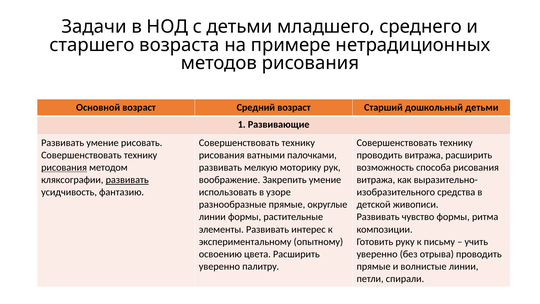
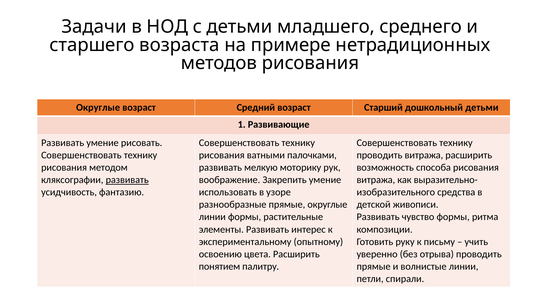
Основной: Основной -> Округлые (98, 107)
рисования underline: present -> none (64, 167)
уверенно: уверенно -> понятием (219, 266)
